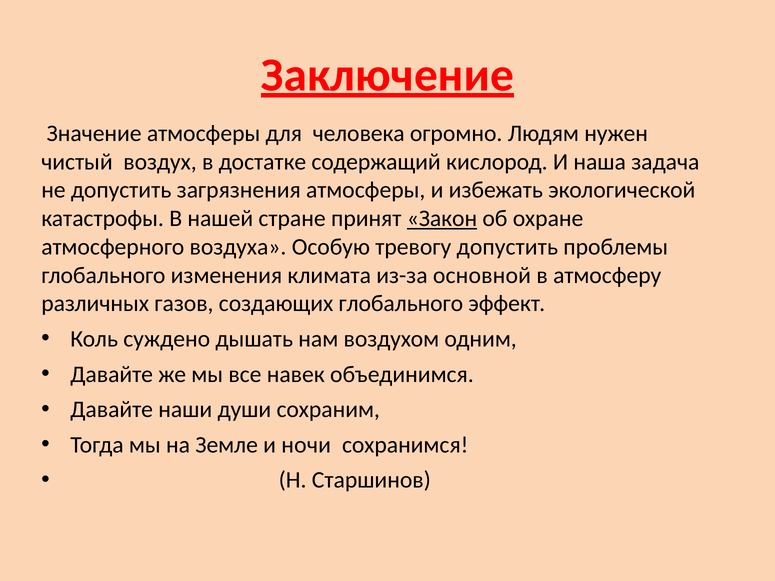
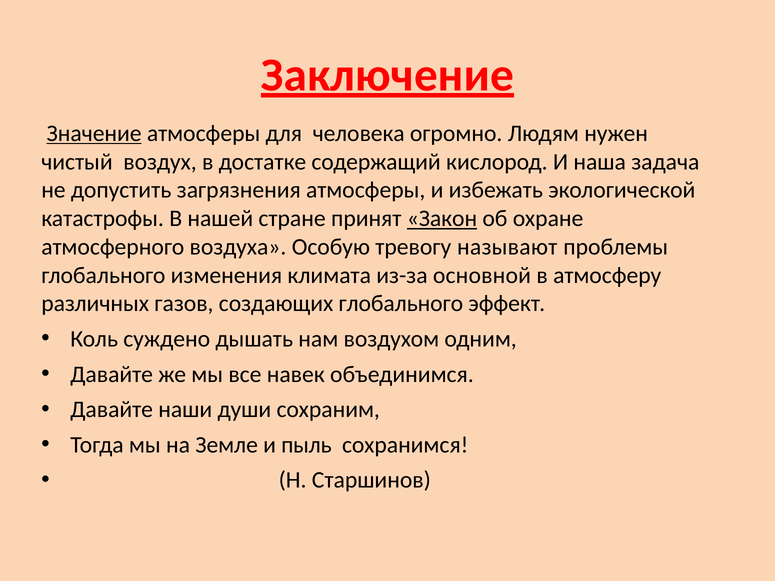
Значение underline: none -> present (94, 133)
тревогу допустить: допустить -> называют (507, 247)
ночи: ночи -> пыль (306, 445)
